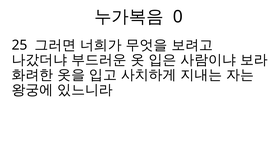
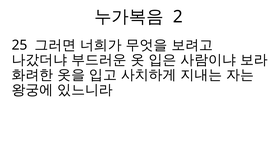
0: 0 -> 2 (178, 17)
